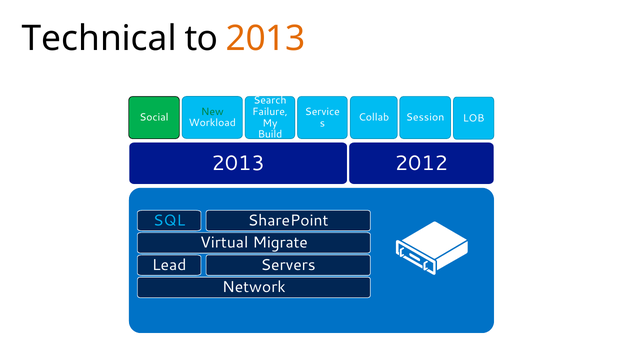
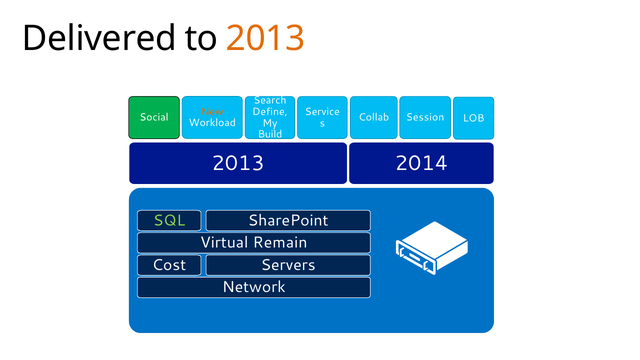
Technical: Technical -> Delivered (99, 39)
New colour: green -> orange (212, 112)
Failure: Failure -> Define (270, 112)
2012: 2012 -> 2014 (421, 163)
SQL colour: light blue -> light green (169, 220)
Migrate: Migrate -> Remain (280, 243)
Lead: Lead -> Cost (169, 265)
